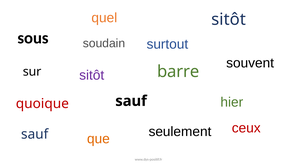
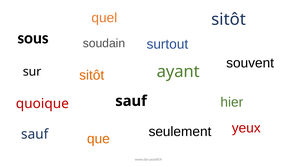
barre: barre -> ayant (178, 72)
sitôt colour: purple -> orange (92, 75)
ceux: ceux -> yeux (246, 128)
